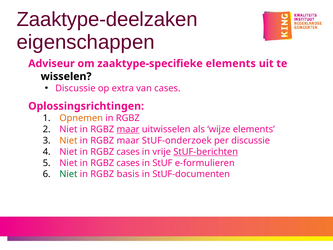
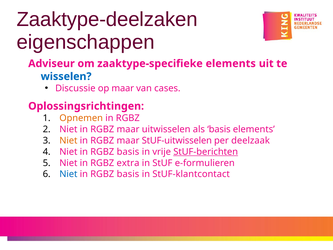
wisselen colour: black -> blue (66, 76)
op extra: extra -> maar (123, 88)
maar underline: present -> none (128, 129)
als wijze: wijze -> basis (219, 129)
StUF-onderzoek: StUF-onderzoek -> StUF-uitwisselen (177, 140)
per discussie: discussie -> deelzaak (251, 140)
cases: cases -> basis (128, 152)
cases: cases -> extra (128, 163)
Niet colour: green -> blue (68, 174)
StUF-documenten: StUF-documenten -> StUF-klantcontact (191, 174)
